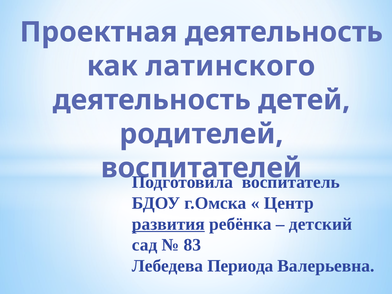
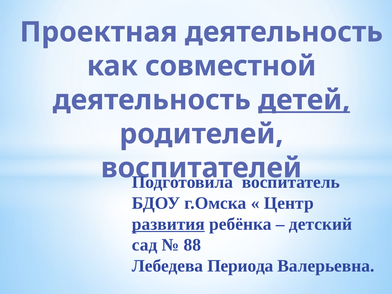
латинского: латинского -> совместной (231, 66)
детей underline: none -> present (304, 100)
83: 83 -> 88 (192, 245)
